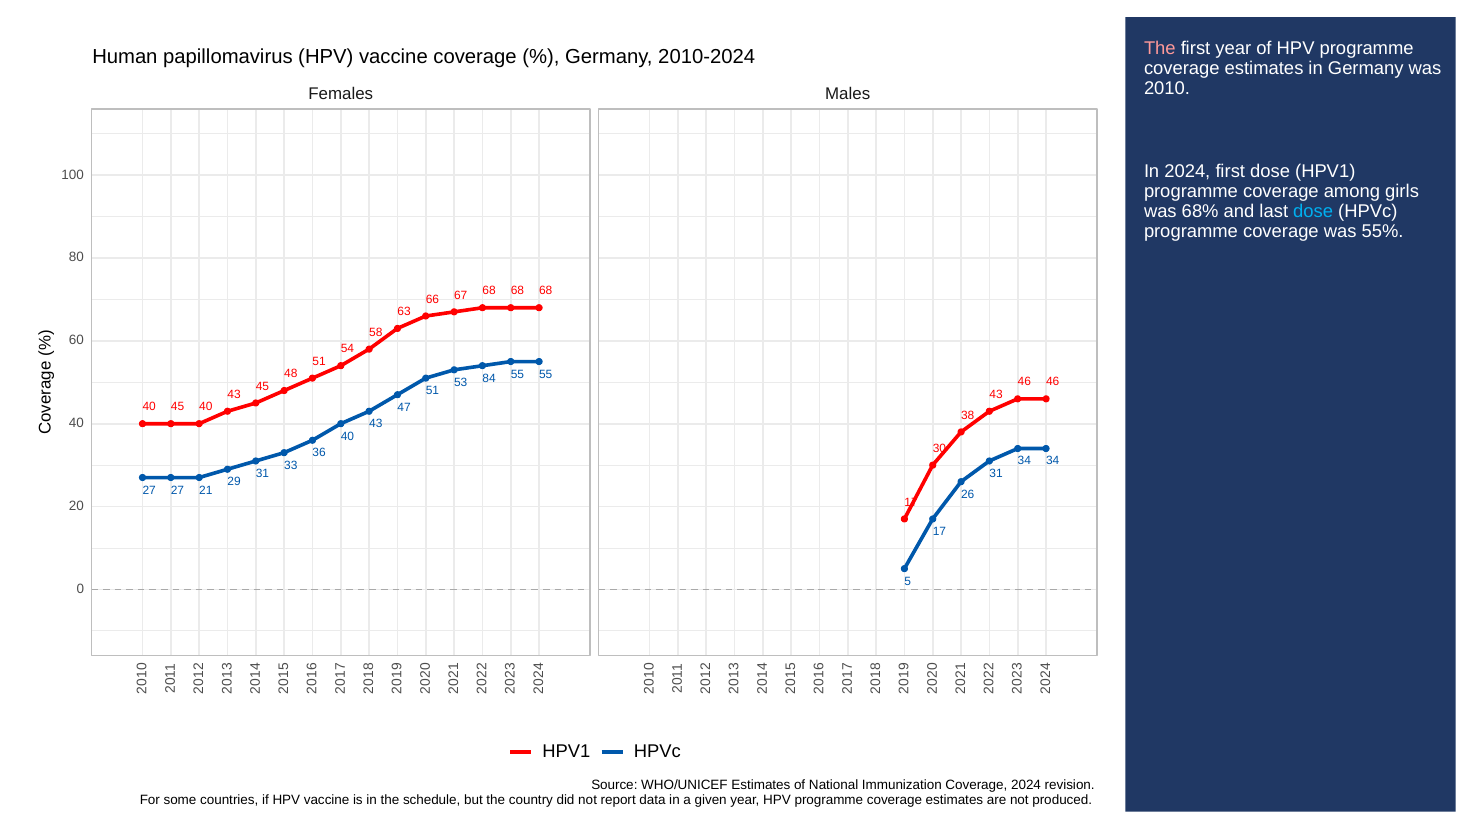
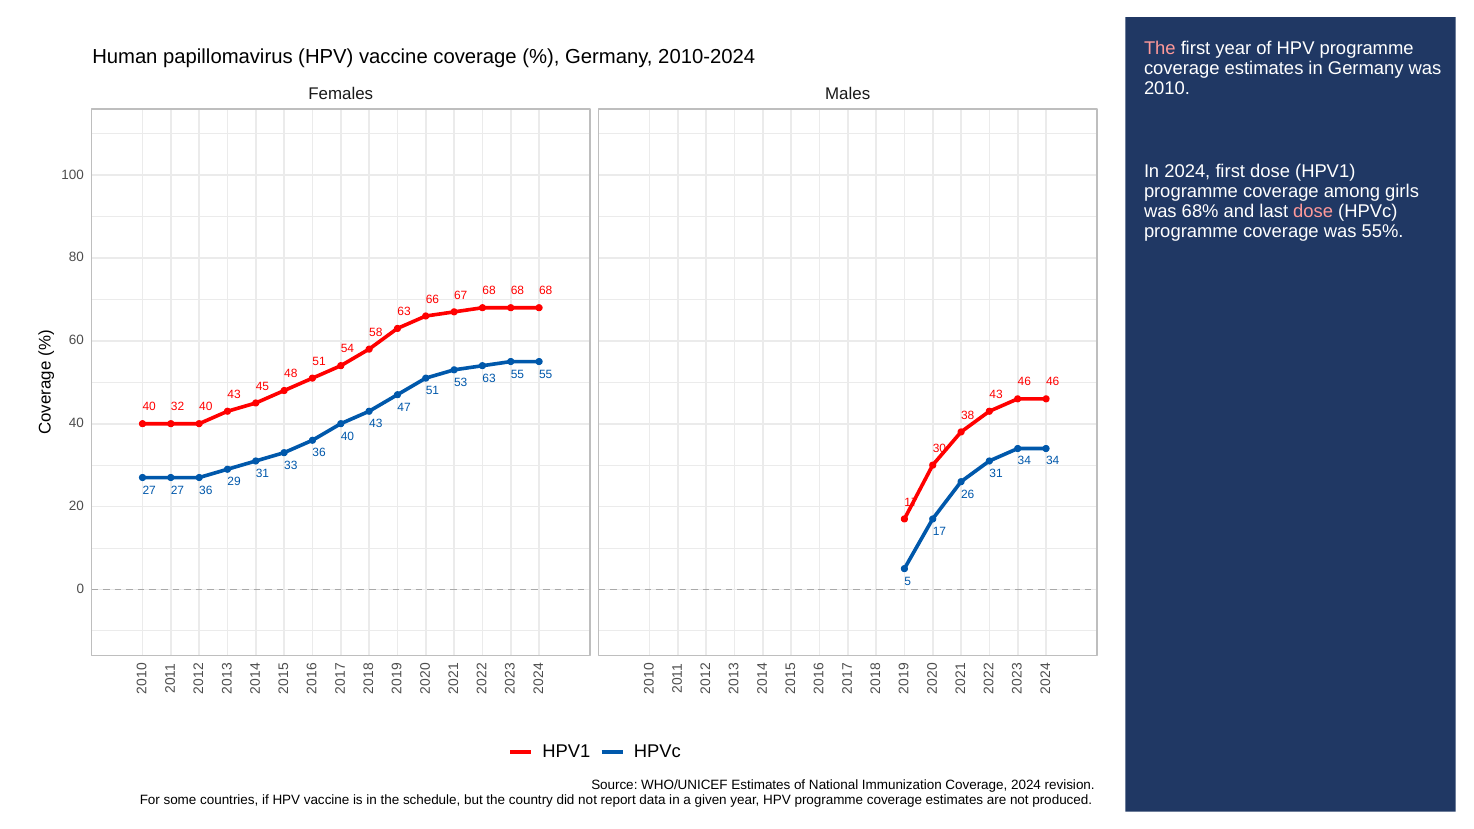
dose colour: light blue -> pink (1313, 211)
53 84: 84 -> 63 (489, 378)
40 45: 45 -> 32 (178, 407)
27 21: 21 -> 36 (206, 490)
